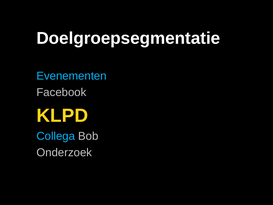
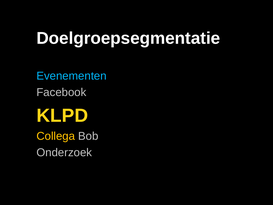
Collega colour: light blue -> yellow (56, 136)
